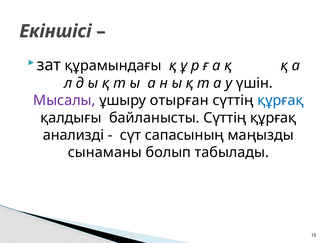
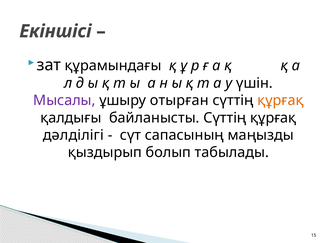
құрғақ colour: blue -> orange (280, 100)
анализді: анализді -> дәлділігі (73, 135)
сынаманы: сынаманы -> қыздырып (105, 152)
